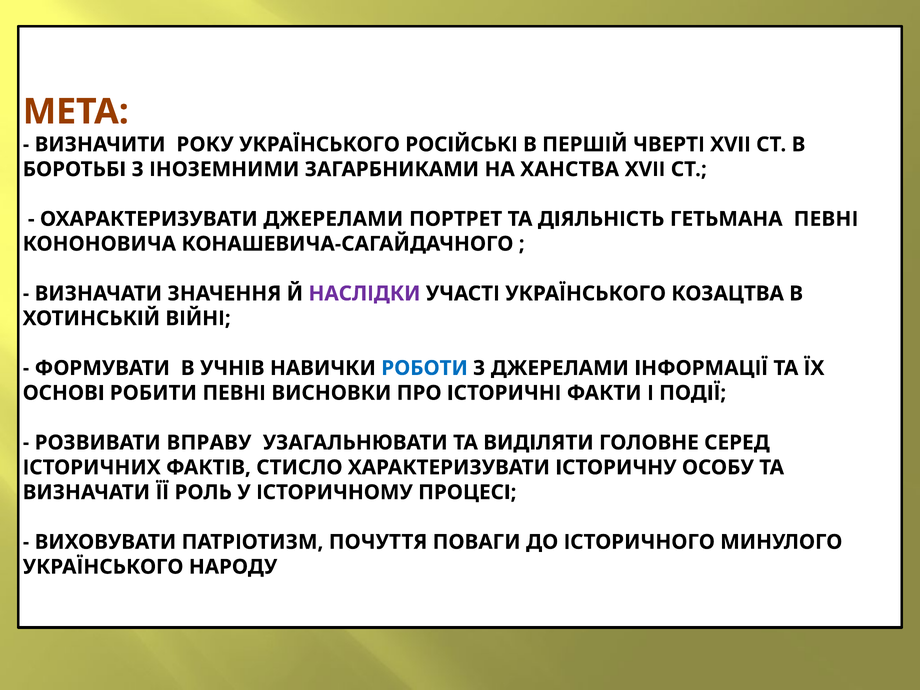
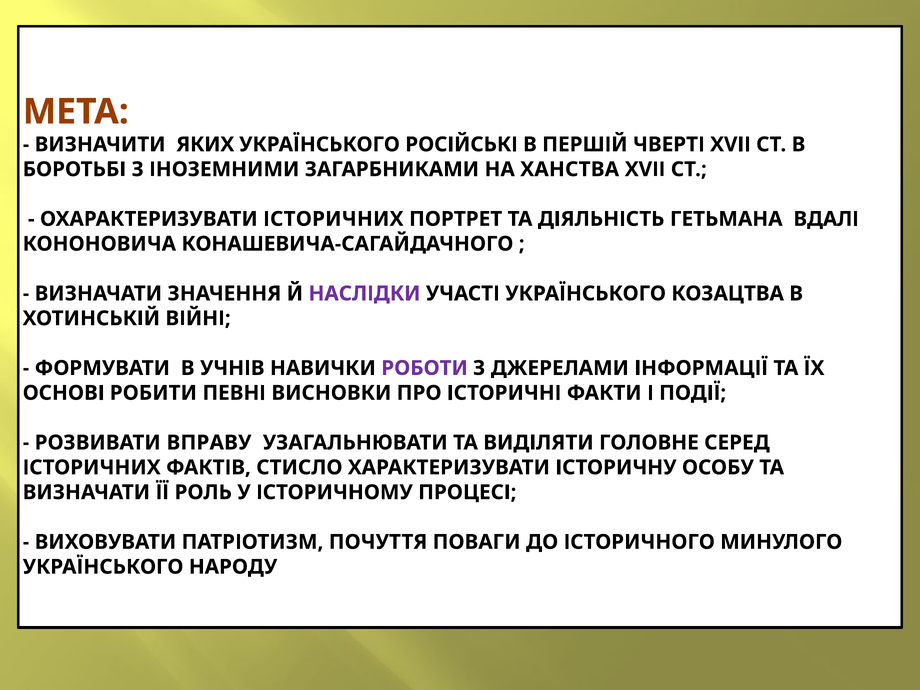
РОКУ: РОКУ -> ЯКИХ (205, 144)
ОХАРАКТЕРИЗУВАТИ ДЖЕРЕЛАМИ: ДЖЕРЕЛАМИ -> ІСТОРИЧНИХ (333, 219)
ГЕТЬМАНА ПЕВНІ: ПЕВНІ -> ВДАЛІ (826, 219)
РОБОТИ colour: blue -> purple (425, 368)
